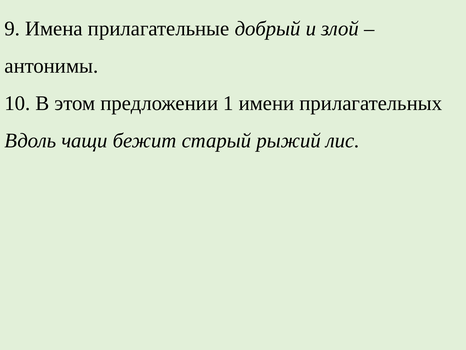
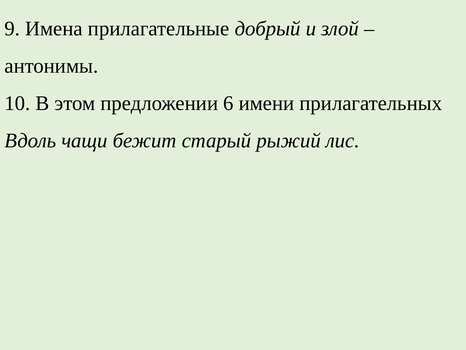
1: 1 -> 6 (228, 103)
